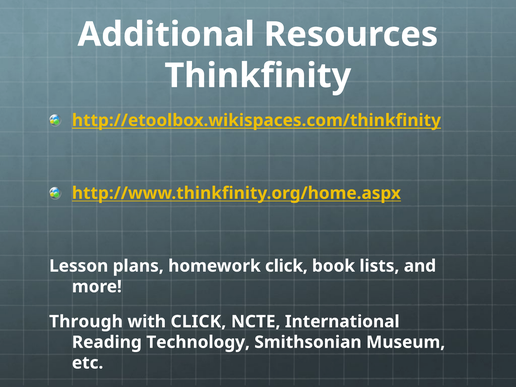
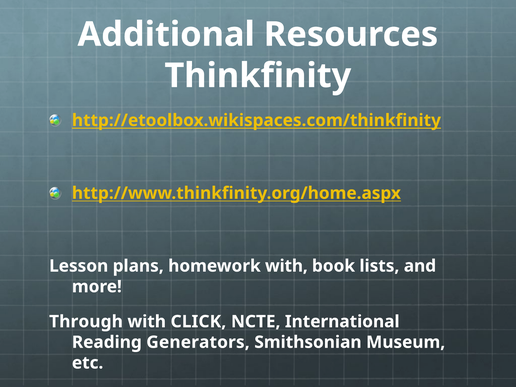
homework click: click -> with (286, 266)
Technology: Technology -> Generators (198, 342)
